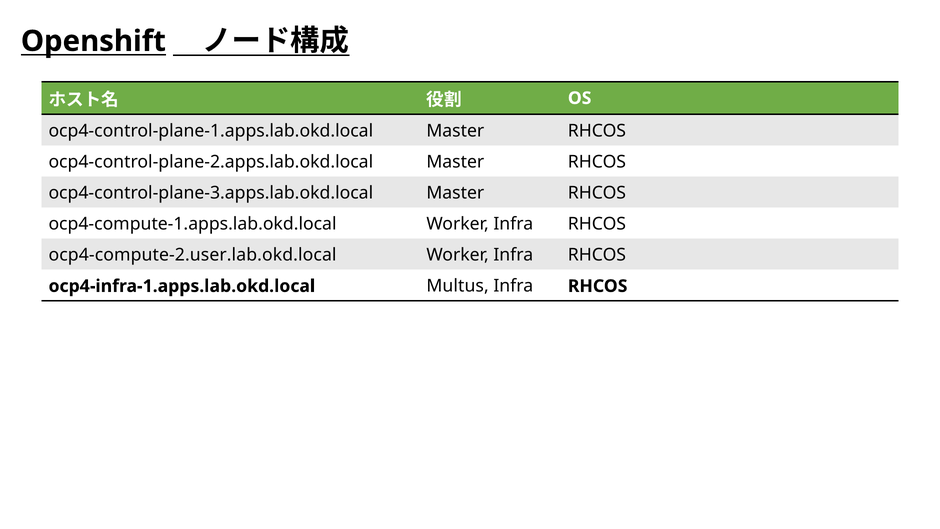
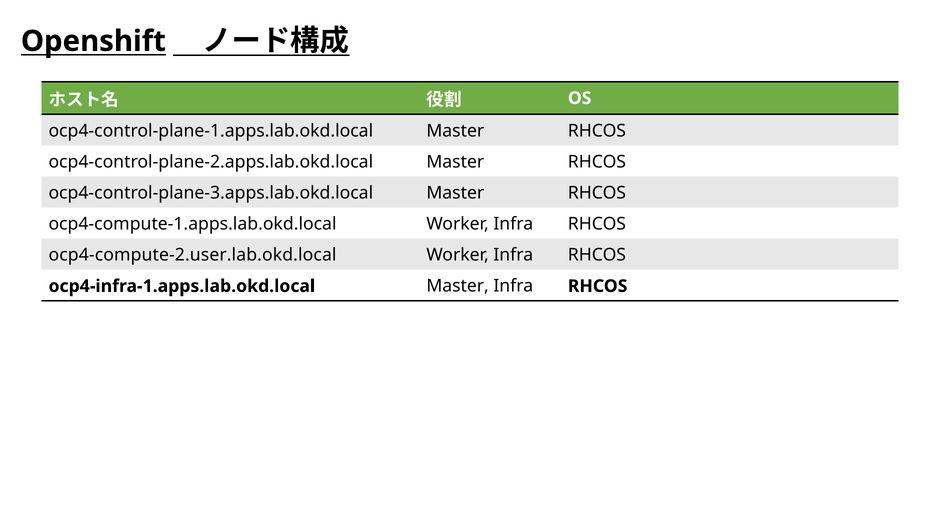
ocp4-infra-1.apps.lab.okd.local Multus: Multus -> Master (458, 286)
